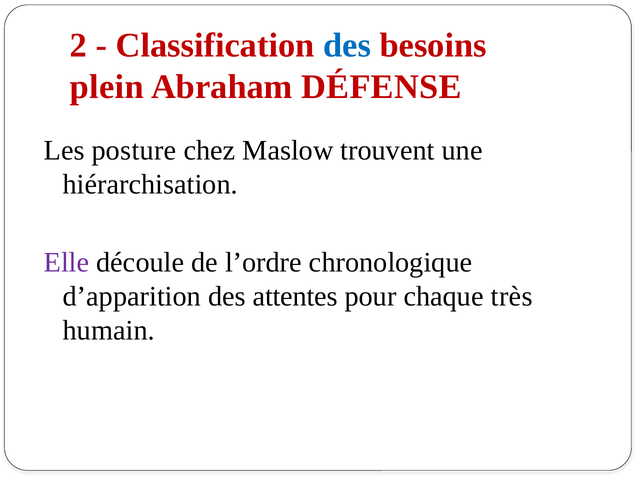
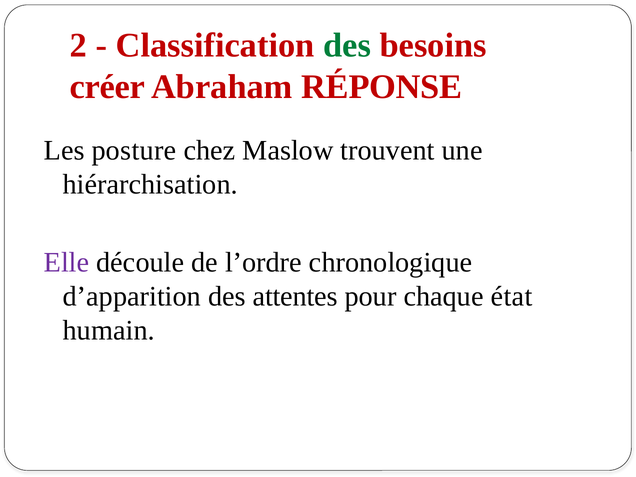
des colour: blue -> green (347, 45)
plein: plein -> créer (107, 87)
DÉFENSE: DÉFENSE -> RÉPONSE (382, 87)
très: très -> état (512, 297)
